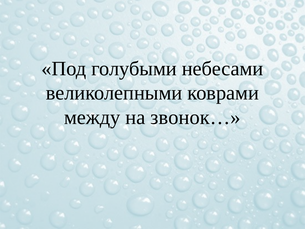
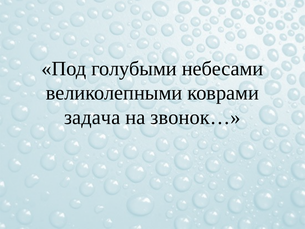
между: между -> задача (92, 117)
